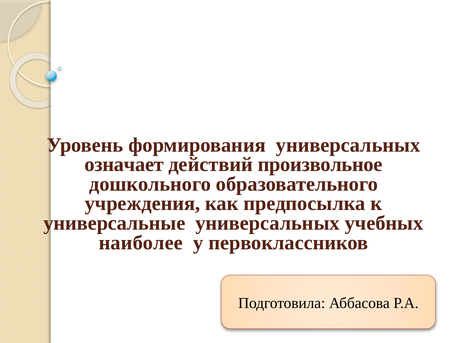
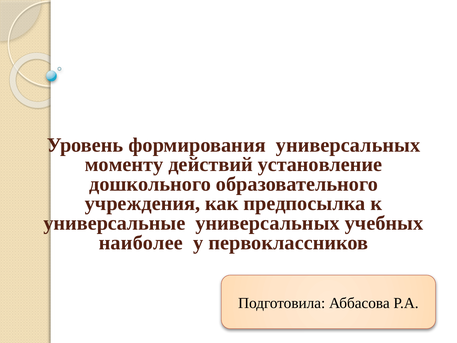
означает: означает -> моменту (124, 164)
произвольное: произвольное -> установление (320, 164)
